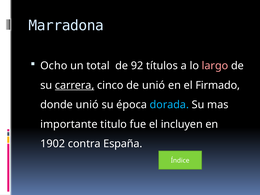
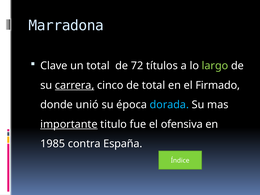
Ocho: Ocho -> Clave (54, 66)
92: 92 -> 72 (137, 66)
largo colour: pink -> light green (215, 66)
de unió: unió -> total (154, 85)
importante underline: none -> present (69, 124)
incluyen: incluyen -> ofensiva (182, 124)
1902: 1902 -> 1985 (53, 144)
